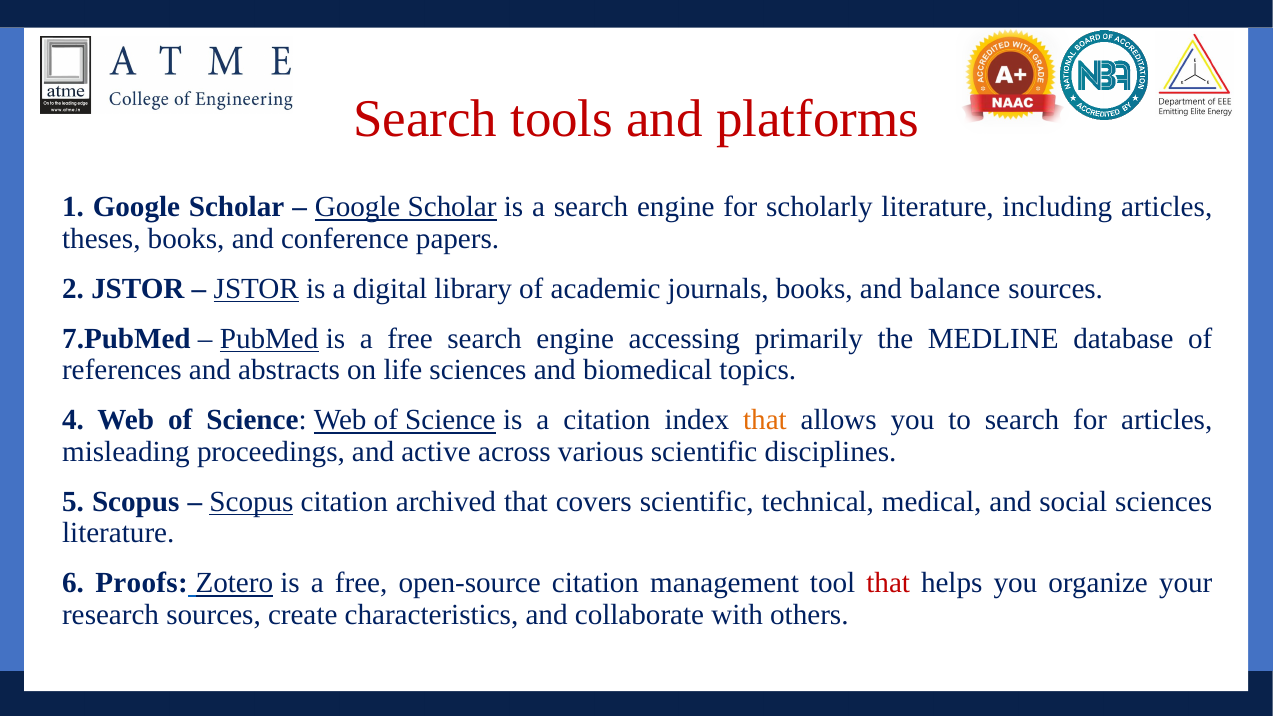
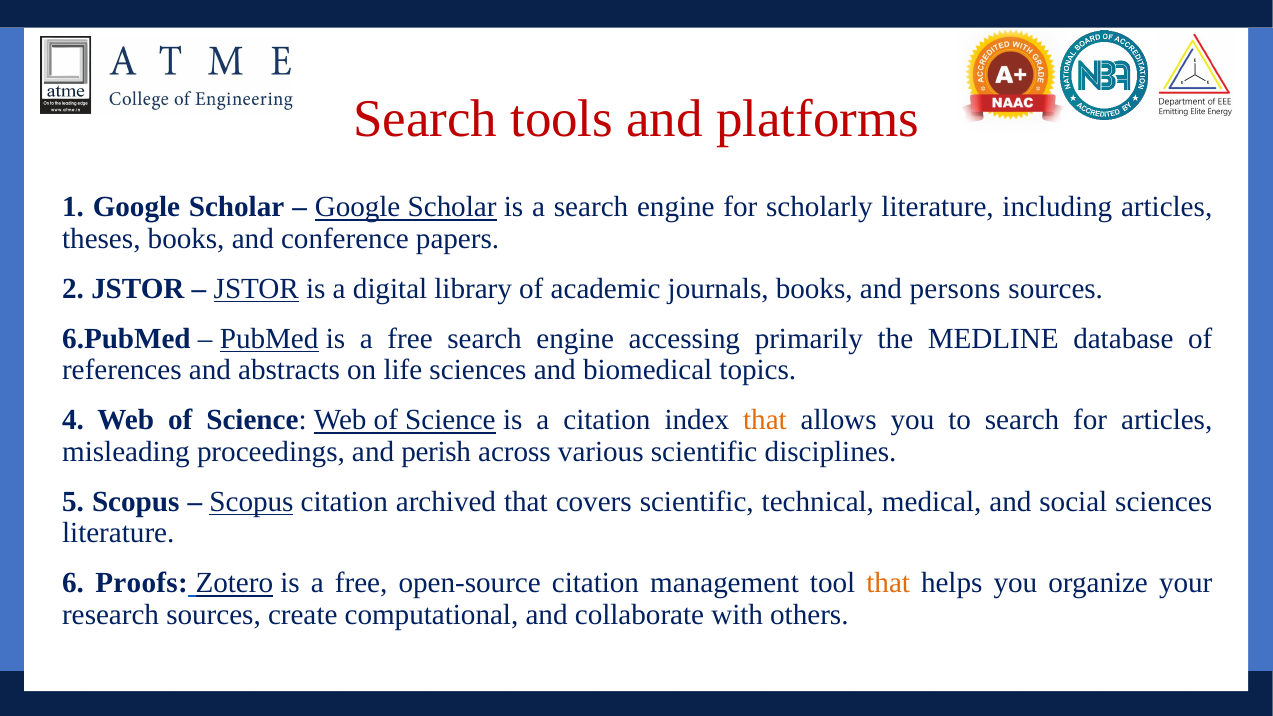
balance: balance -> persons (955, 289)
7.PubMed: 7.PubMed -> 6.PubMed (126, 339)
active: active -> perish (436, 452)
that colour: red -> orange (888, 583)
characteristics: characteristics -> computational (431, 615)
